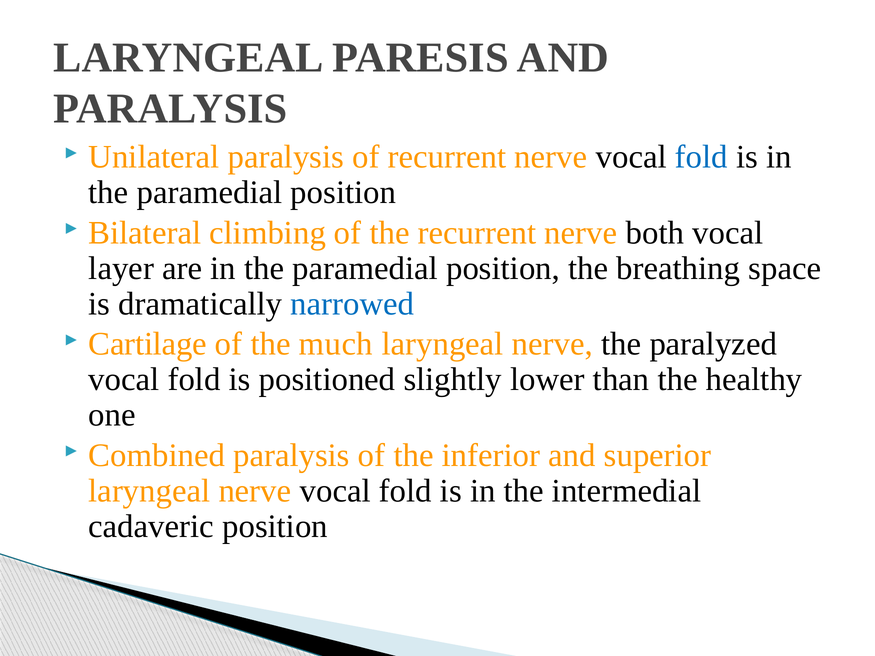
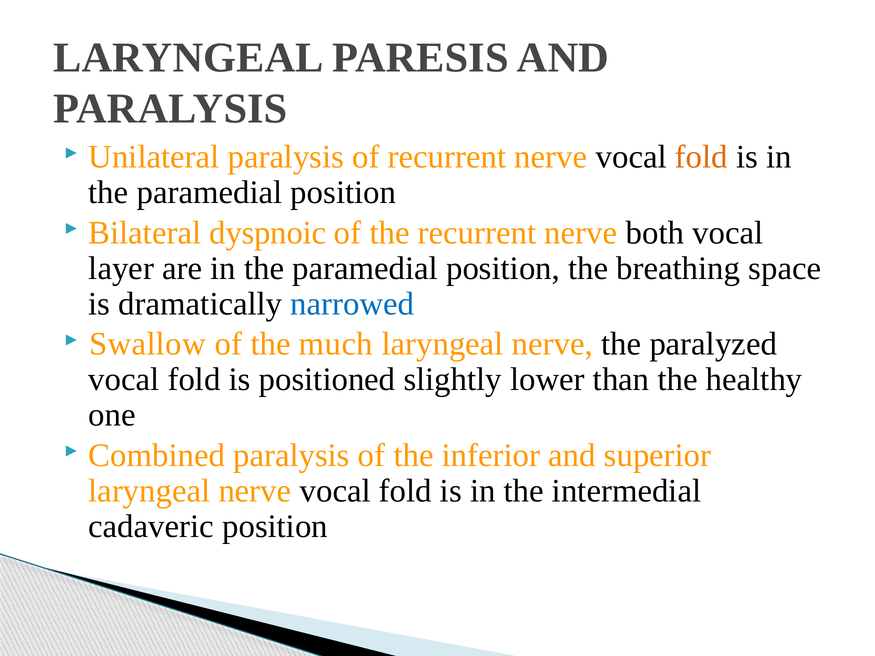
fold colour: blue -> orange (701, 157)
climbing: climbing -> dyspnoic (268, 233)
Cartilage: Cartilage -> Swallow (147, 344)
